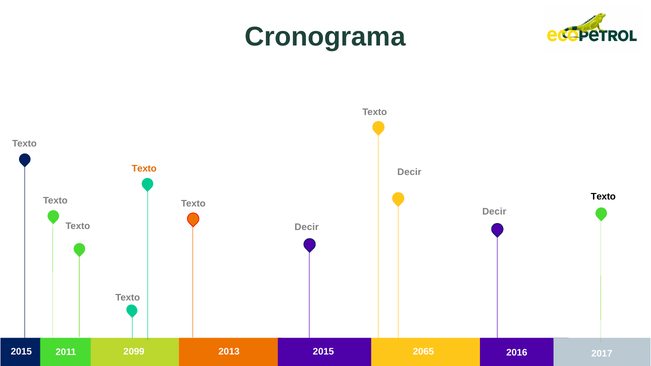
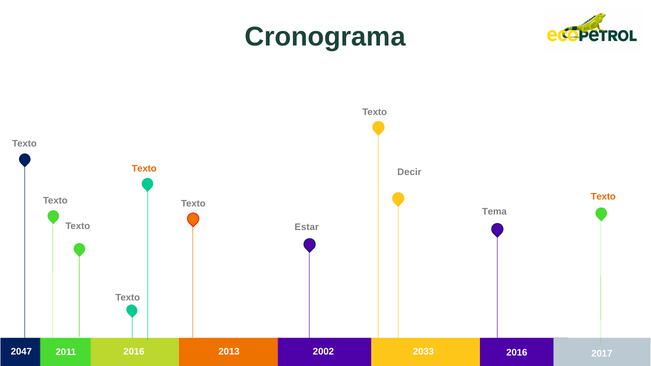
Texto colour: black -> orange (603, 197)
Decir: Decir -> Tema (494, 212)
Decir: Decir -> Estar (307, 227)
2015: 2015 -> 2047 (21, 352)
2011 2099: 2099 -> 2016 (134, 352)
2013 2015: 2015 -> 2002 (323, 352)
2065: 2065 -> 2033 (423, 352)
